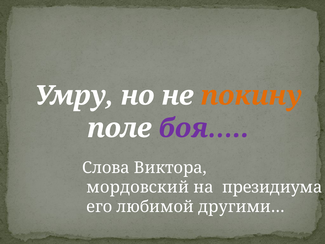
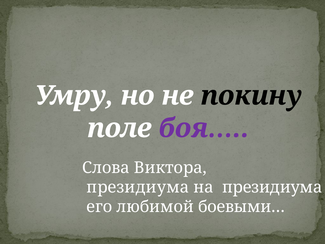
покину colour: orange -> black (251, 96)
мордовский: мордовский -> президиума (138, 187)
другими…: другими… -> боевыми… (242, 207)
